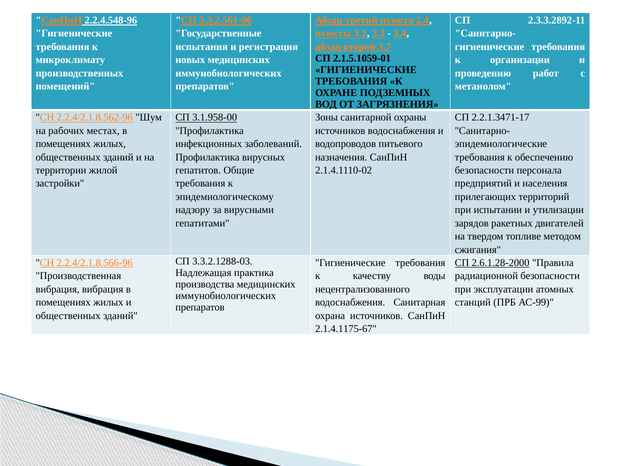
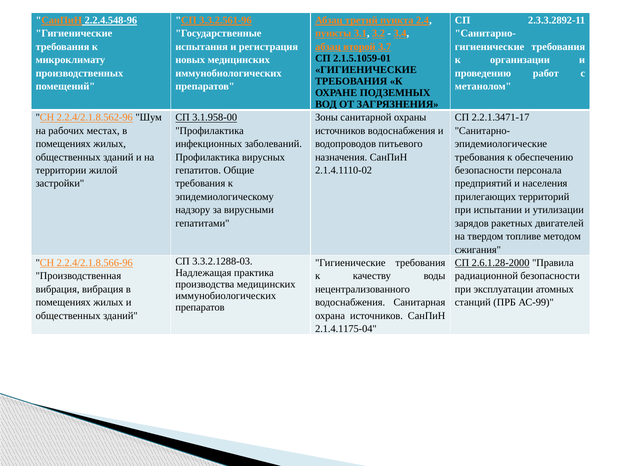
2.1.4.1175-67: 2.1.4.1175-67 -> 2.1.4.1175-04 (346, 329)
